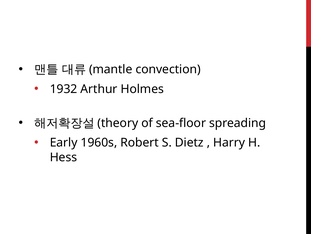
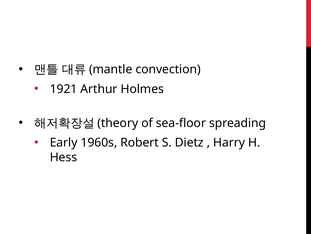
1932: 1932 -> 1921 (64, 89)
